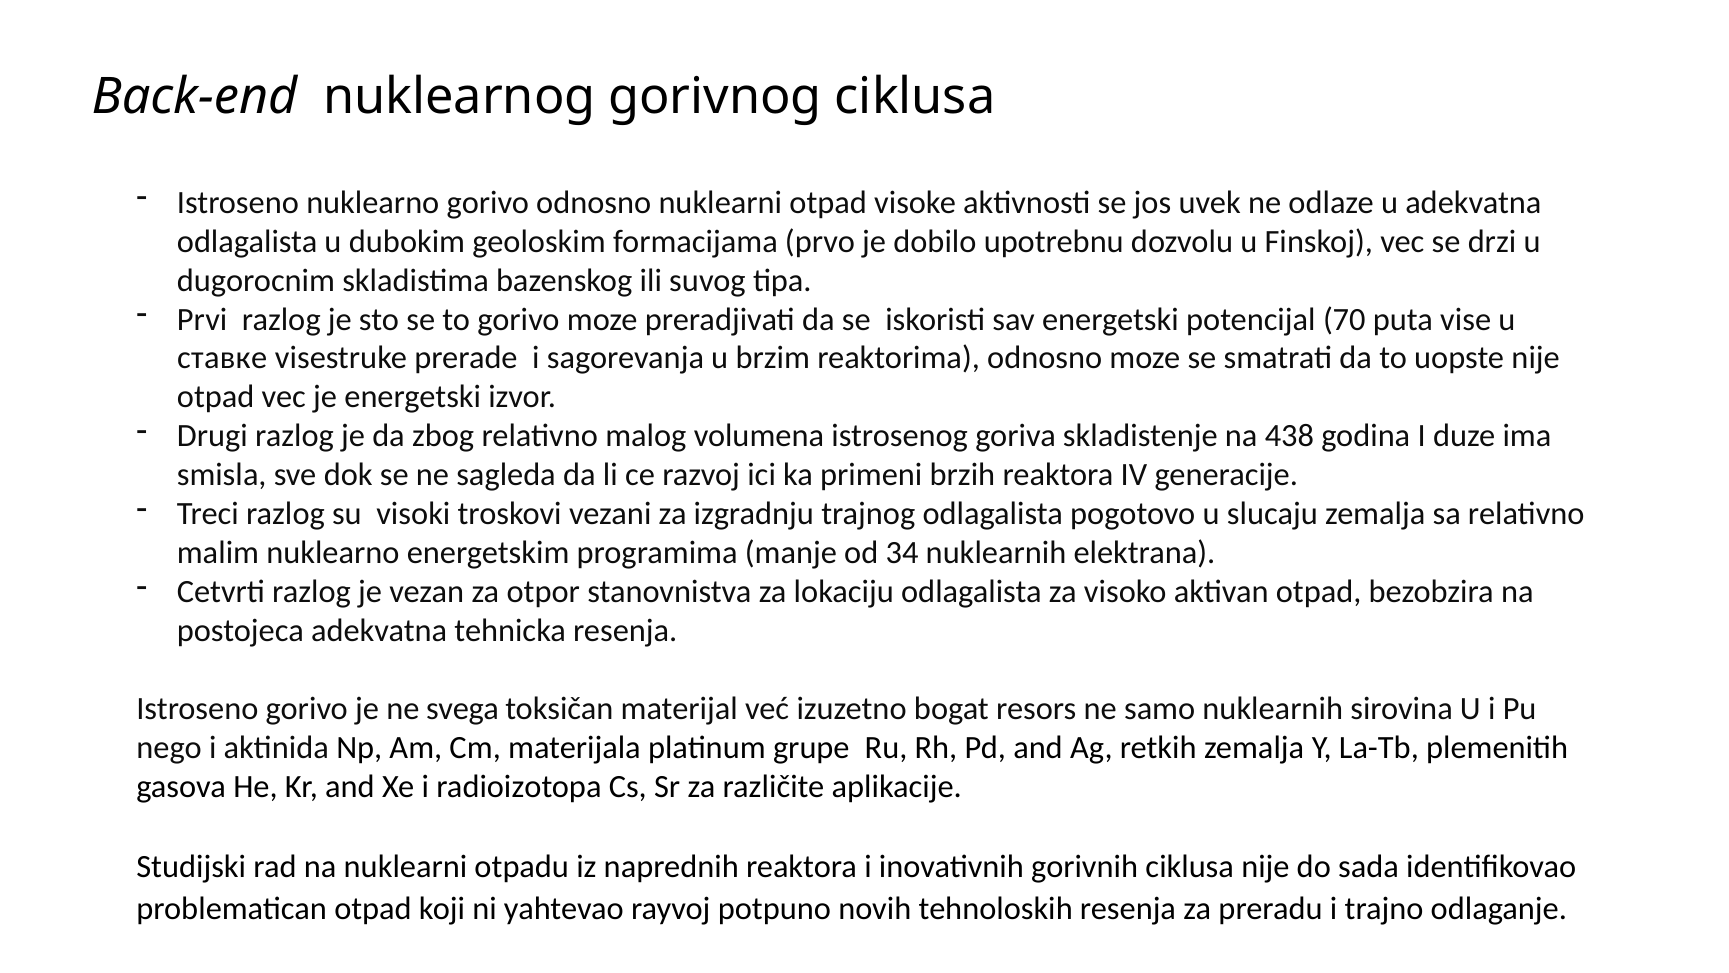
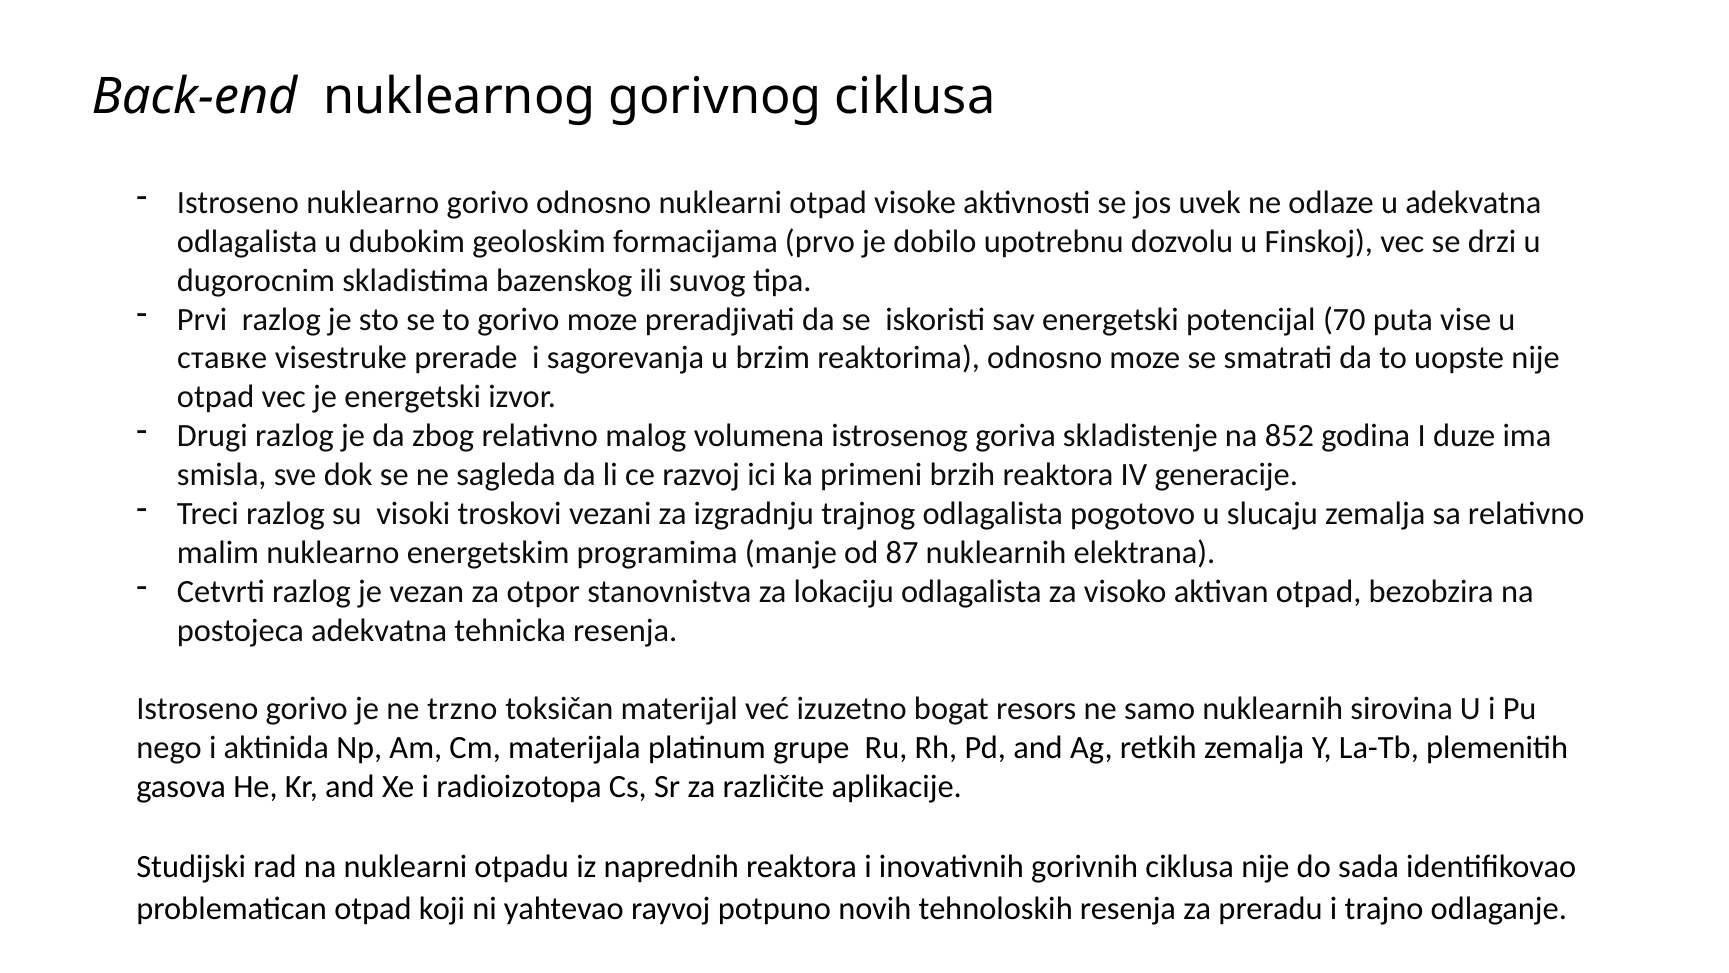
438: 438 -> 852 (1289, 436)
34: 34 -> 87 (902, 553)
svega: svega -> trzno (462, 708)
